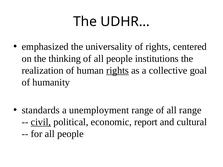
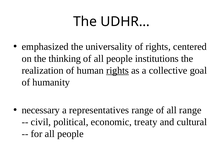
standards: standards -> necessary (41, 110)
unemployment: unemployment -> representatives (99, 110)
civil underline: present -> none (41, 122)
report: report -> treaty (146, 122)
